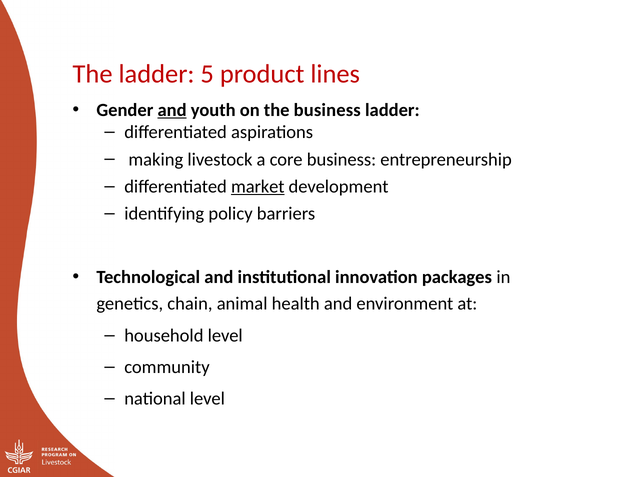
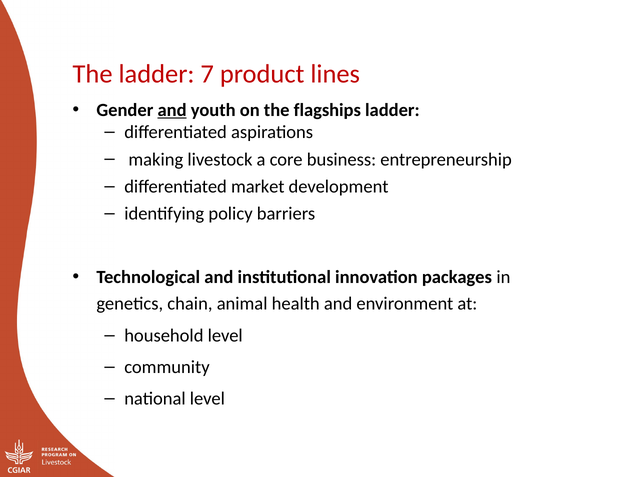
5: 5 -> 7 (207, 74)
the business: business -> flagships (327, 110)
market underline: present -> none (258, 187)
